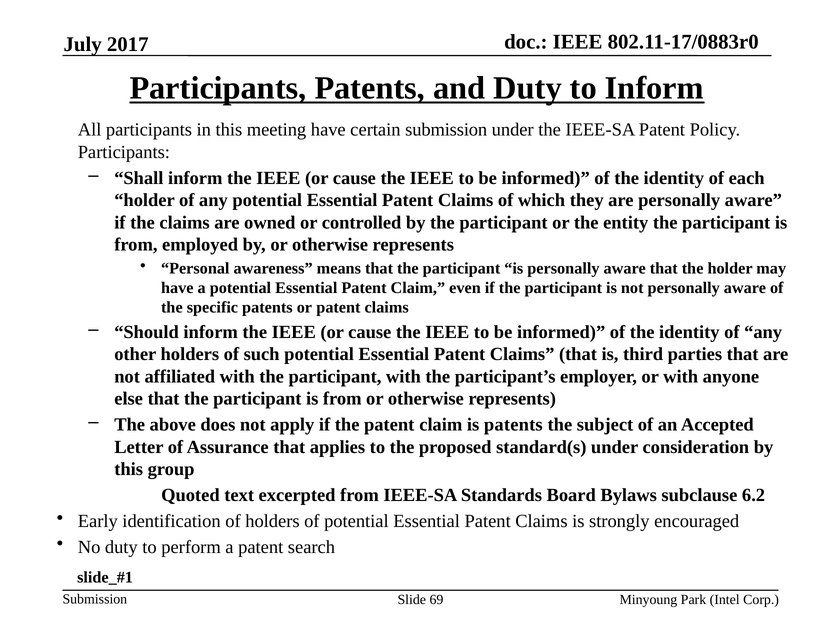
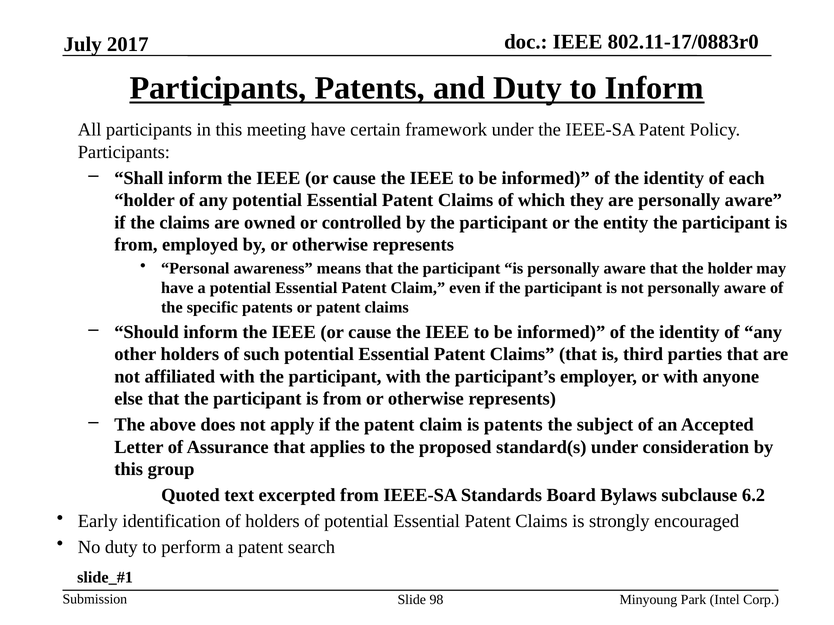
certain submission: submission -> framework (446, 130)
69: 69 -> 98 (436, 600)
